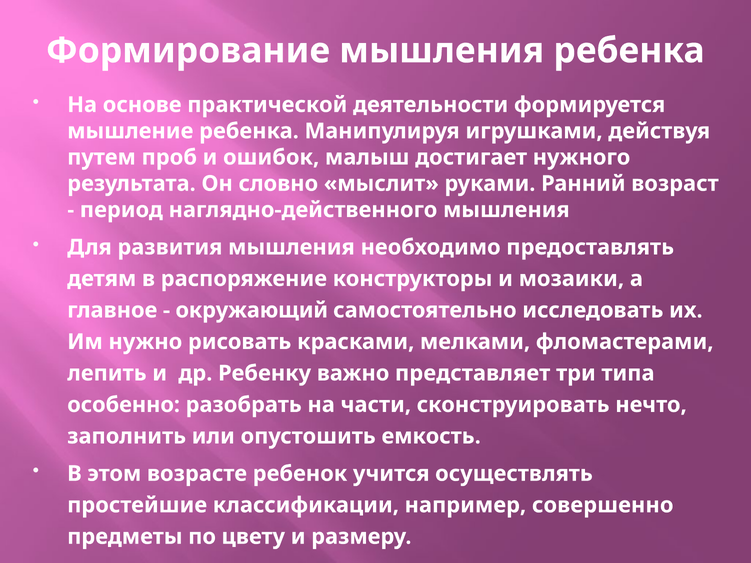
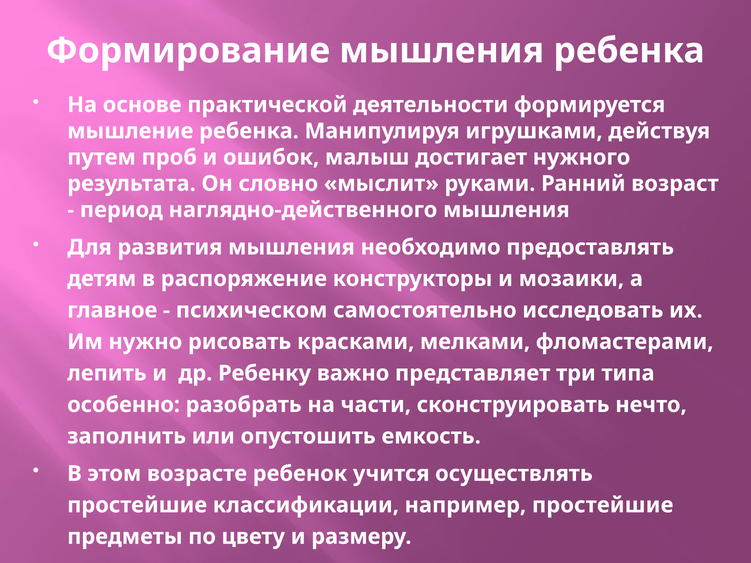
окружающий: окружающий -> психическом (252, 310)
например совершенно: совершенно -> простейшие (603, 505)
